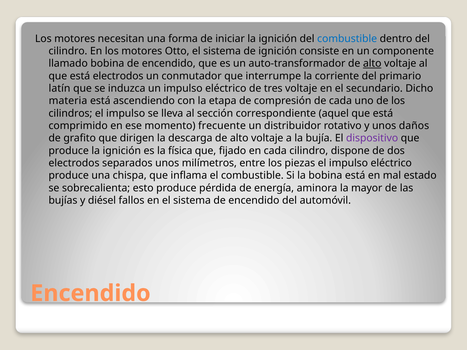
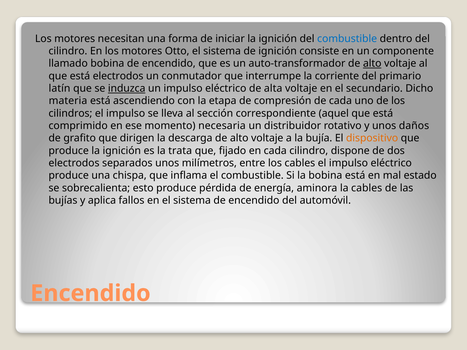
induzca underline: none -> present (127, 88)
tres: tres -> alta (273, 88)
frecuente: frecuente -> necesaria (222, 126)
dispositivo colour: purple -> orange (372, 138)
física: física -> trata (180, 151)
los piezas: piezas -> cables (300, 163)
la mayor: mayor -> cables (367, 188)
diésel: diésel -> aplica (102, 201)
